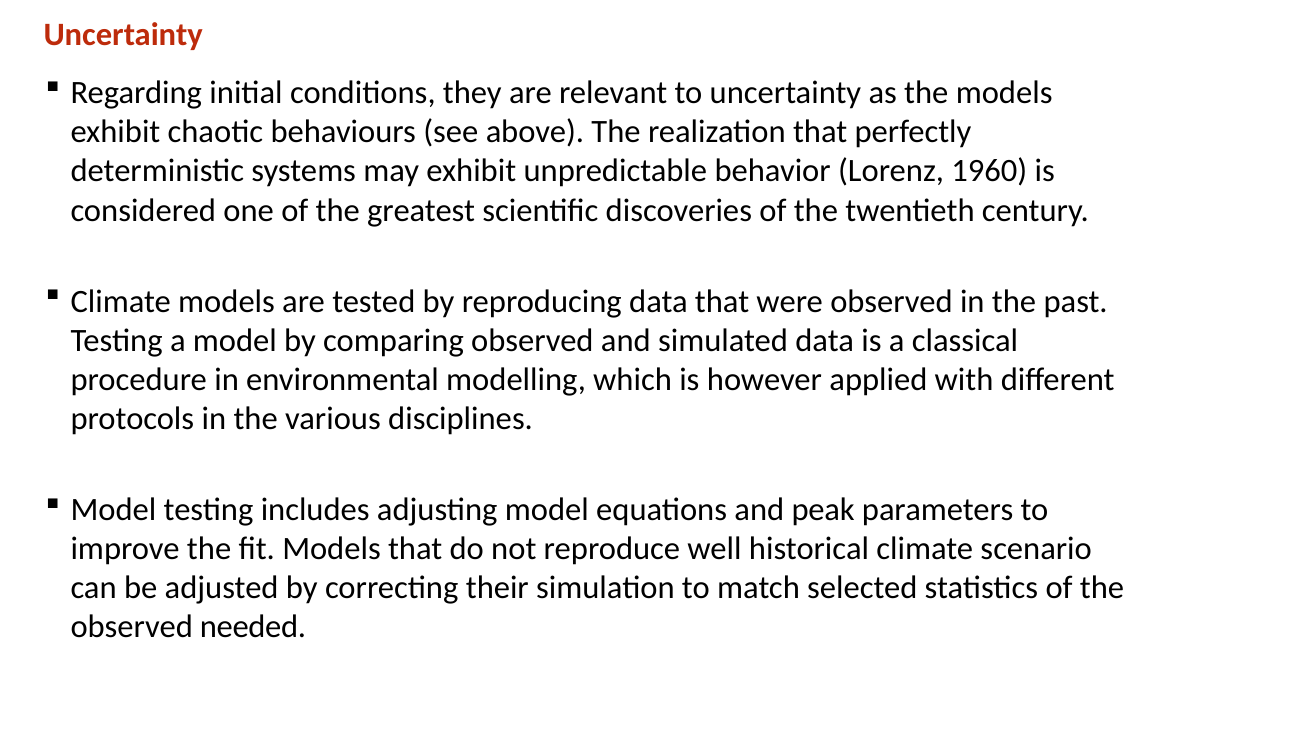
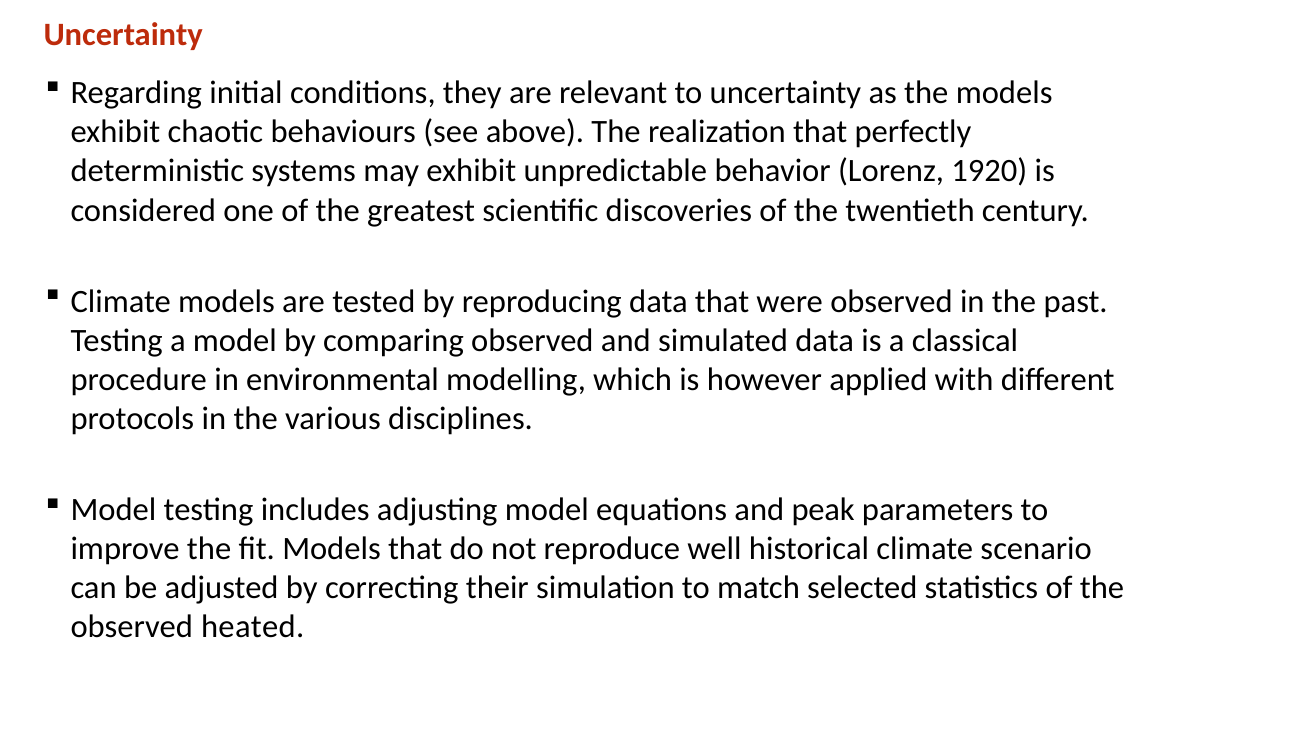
1960: 1960 -> 1920 (989, 171)
needed: needed -> heated (253, 627)
